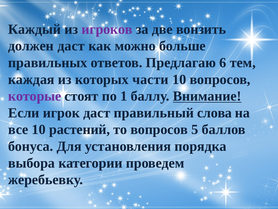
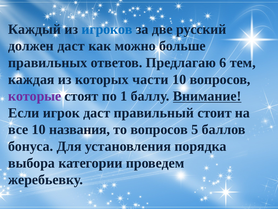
игроков colour: purple -> blue (107, 29)
вонзить: вонзить -> русский (201, 29)
слова: слова -> стоит (215, 113)
растений: растений -> названия (80, 129)
